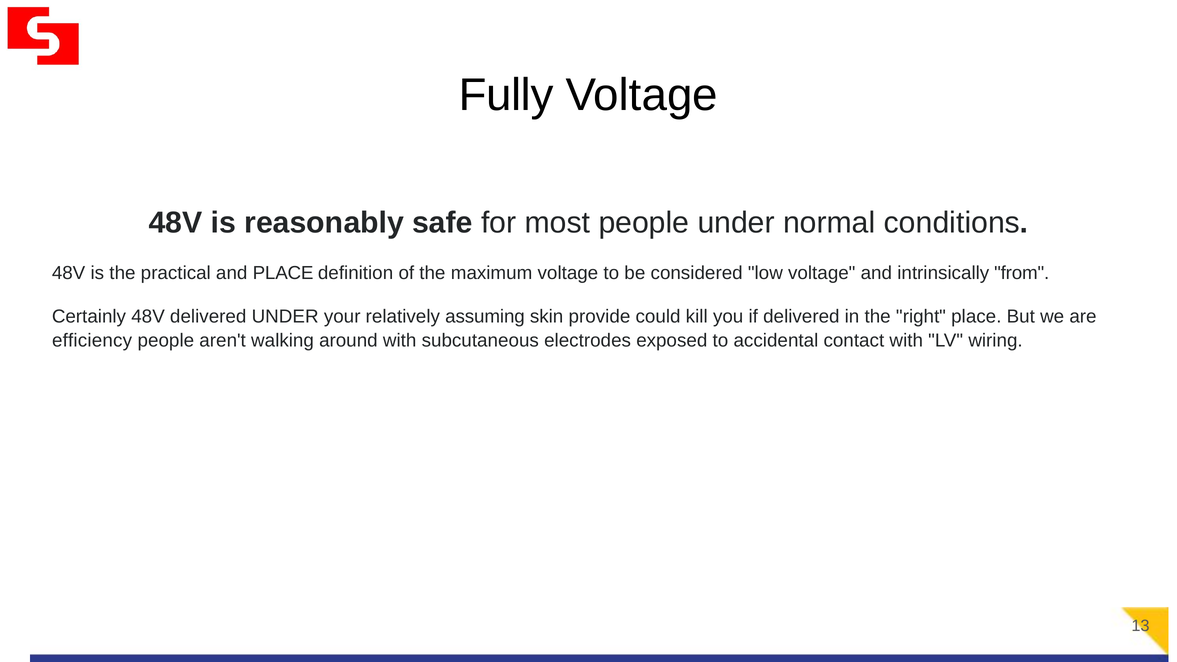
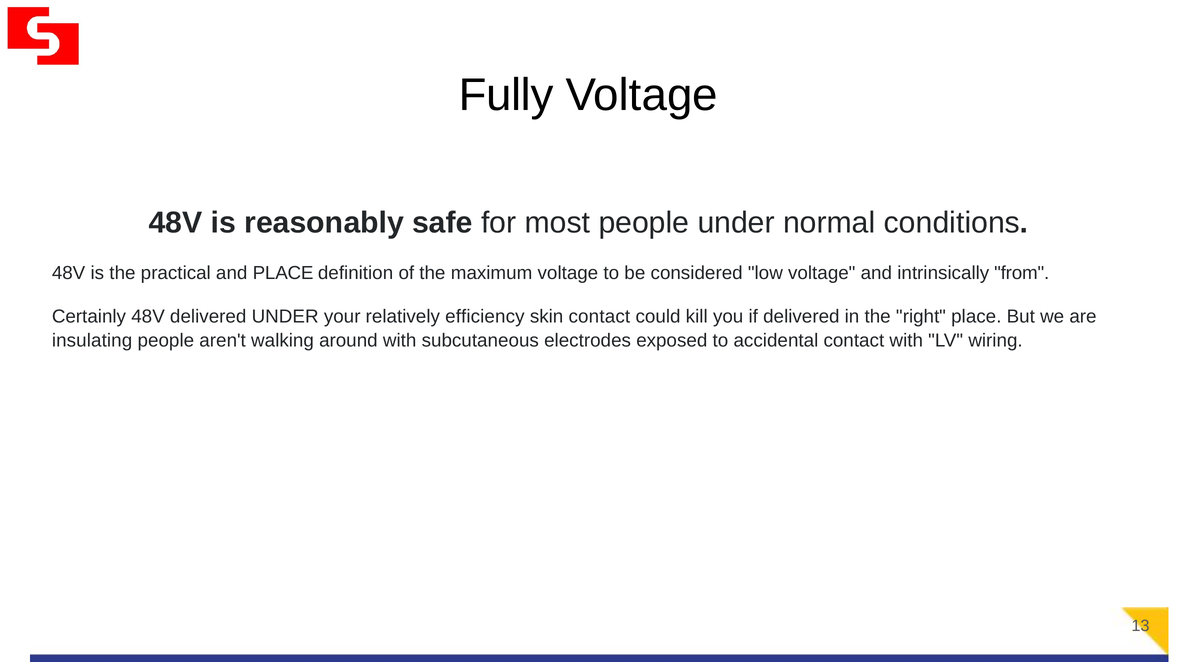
assuming: assuming -> efficiency (485, 317)
skin provide: provide -> contact (599, 317)
efficiency: efficiency -> insulating (92, 341)
